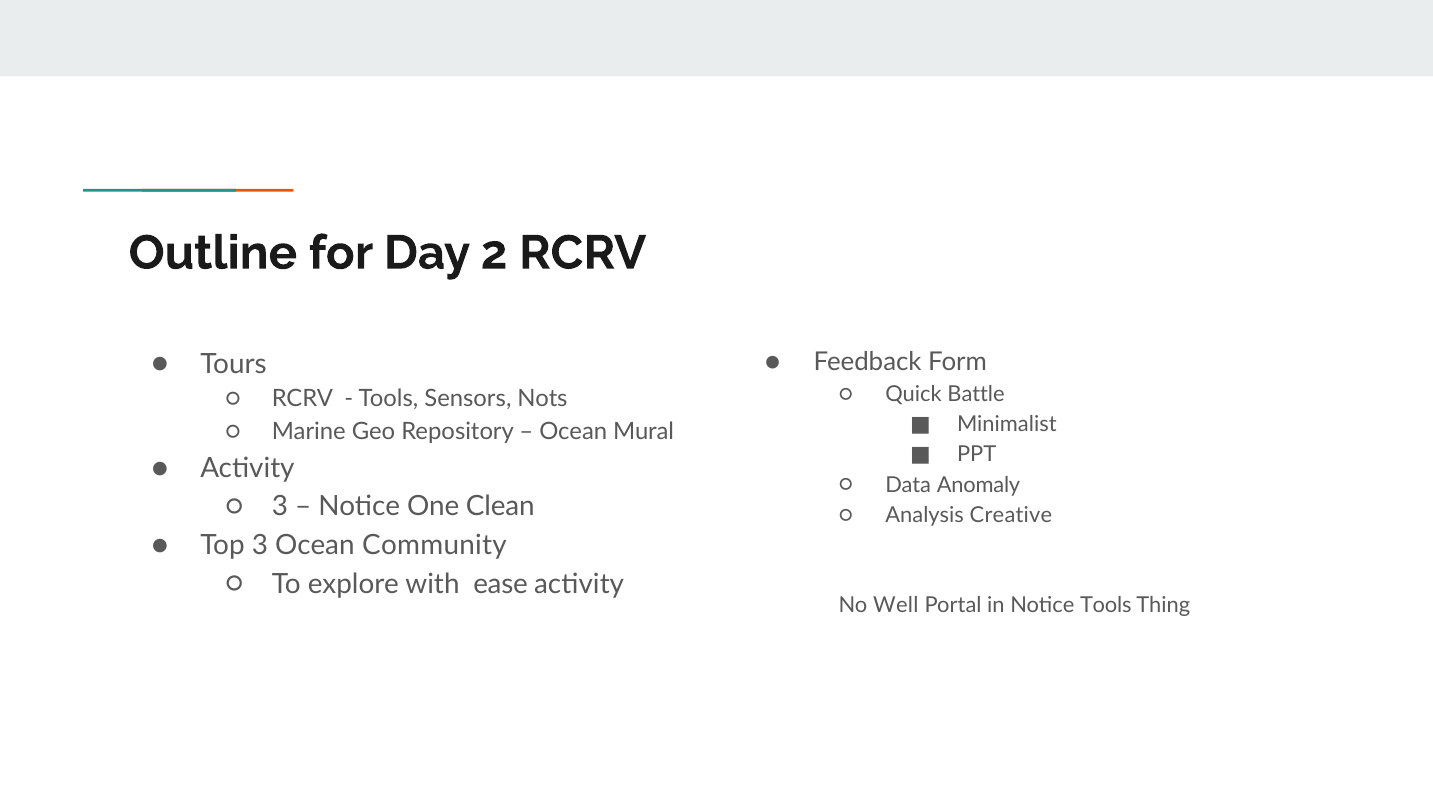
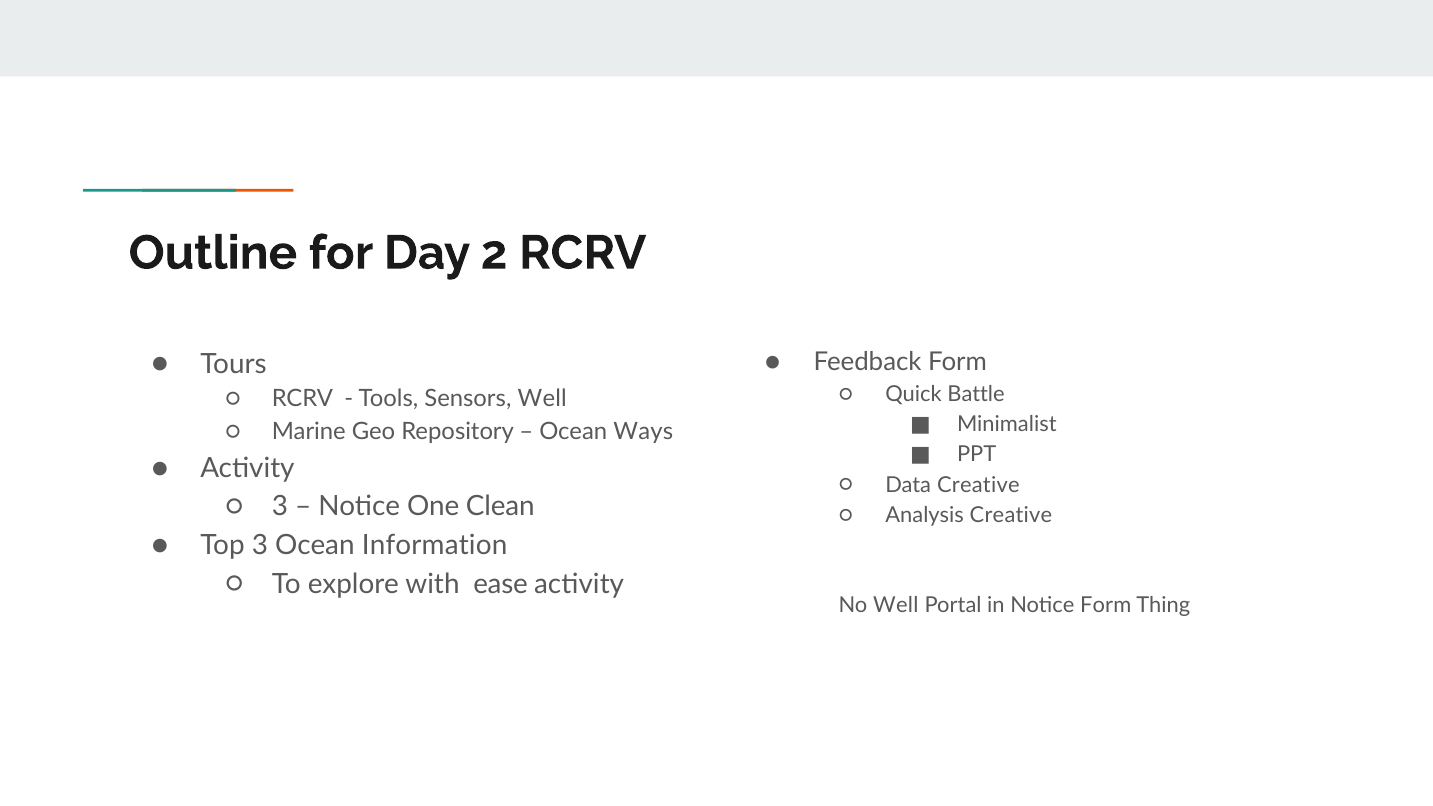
Sensors Nots: Nots -> Well (542, 399)
Mural: Mural -> Ways (643, 432)
Data Anomaly: Anomaly -> Creative (978, 485)
Community: Community -> Information (435, 545)
Notice Tools: Tools -> Form (1106, 606)
